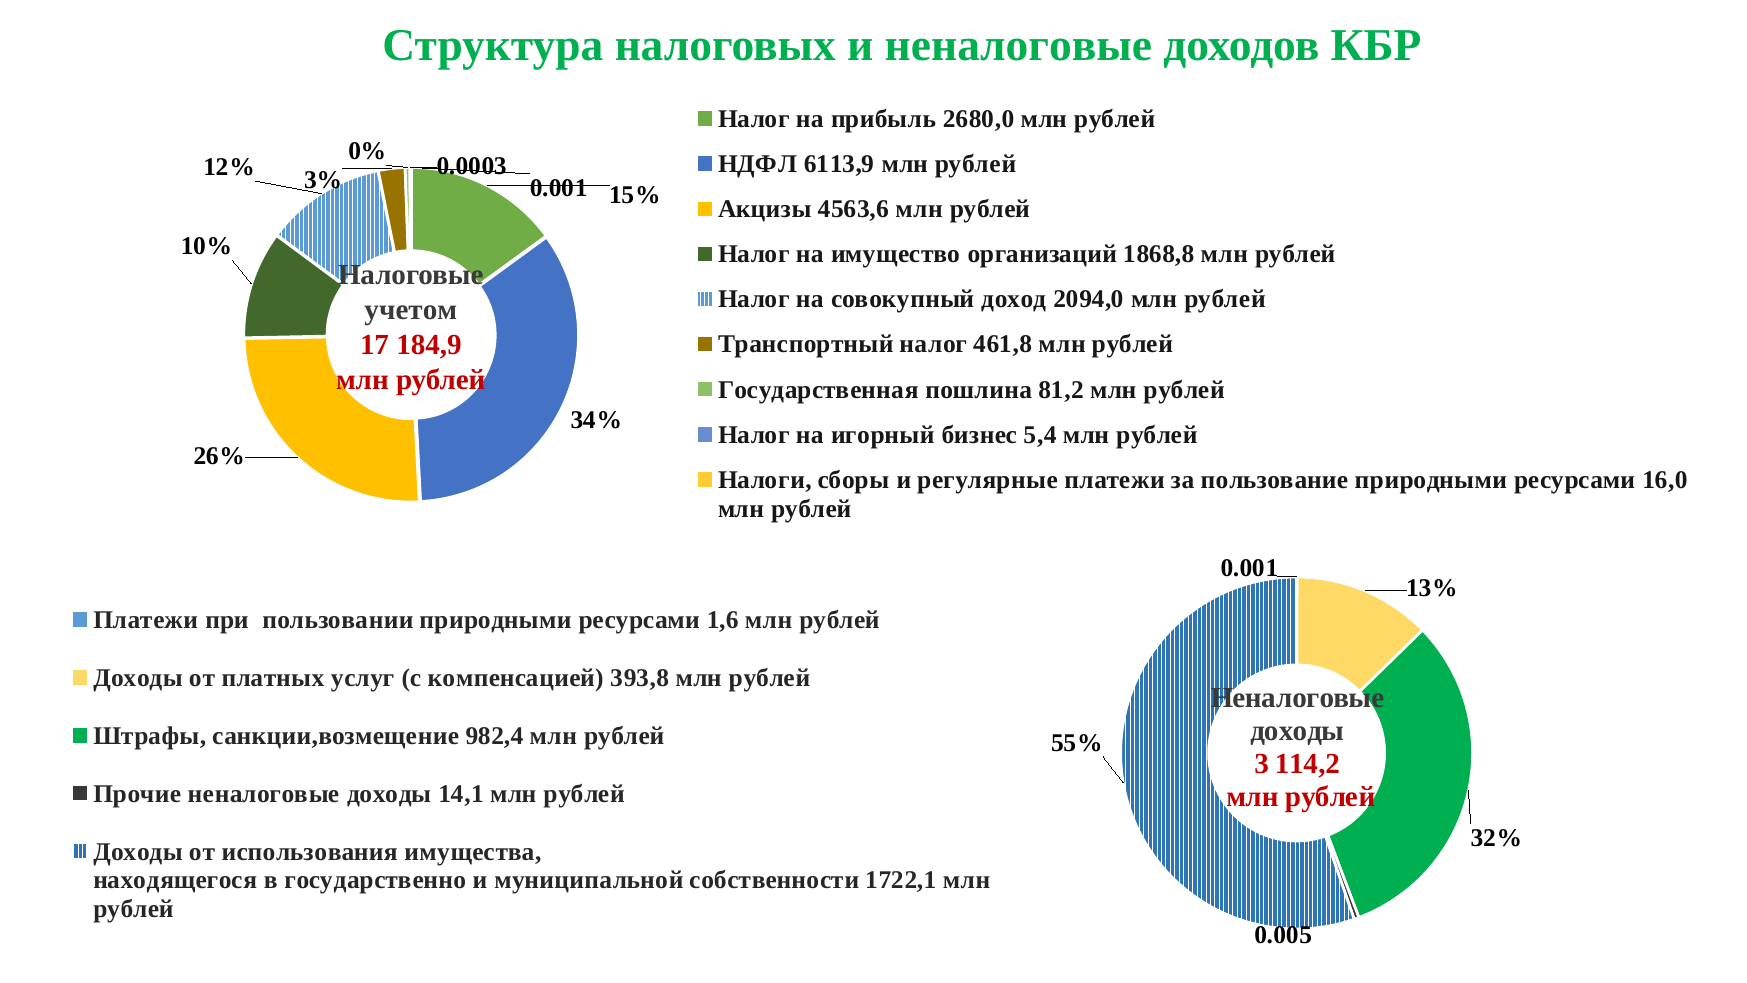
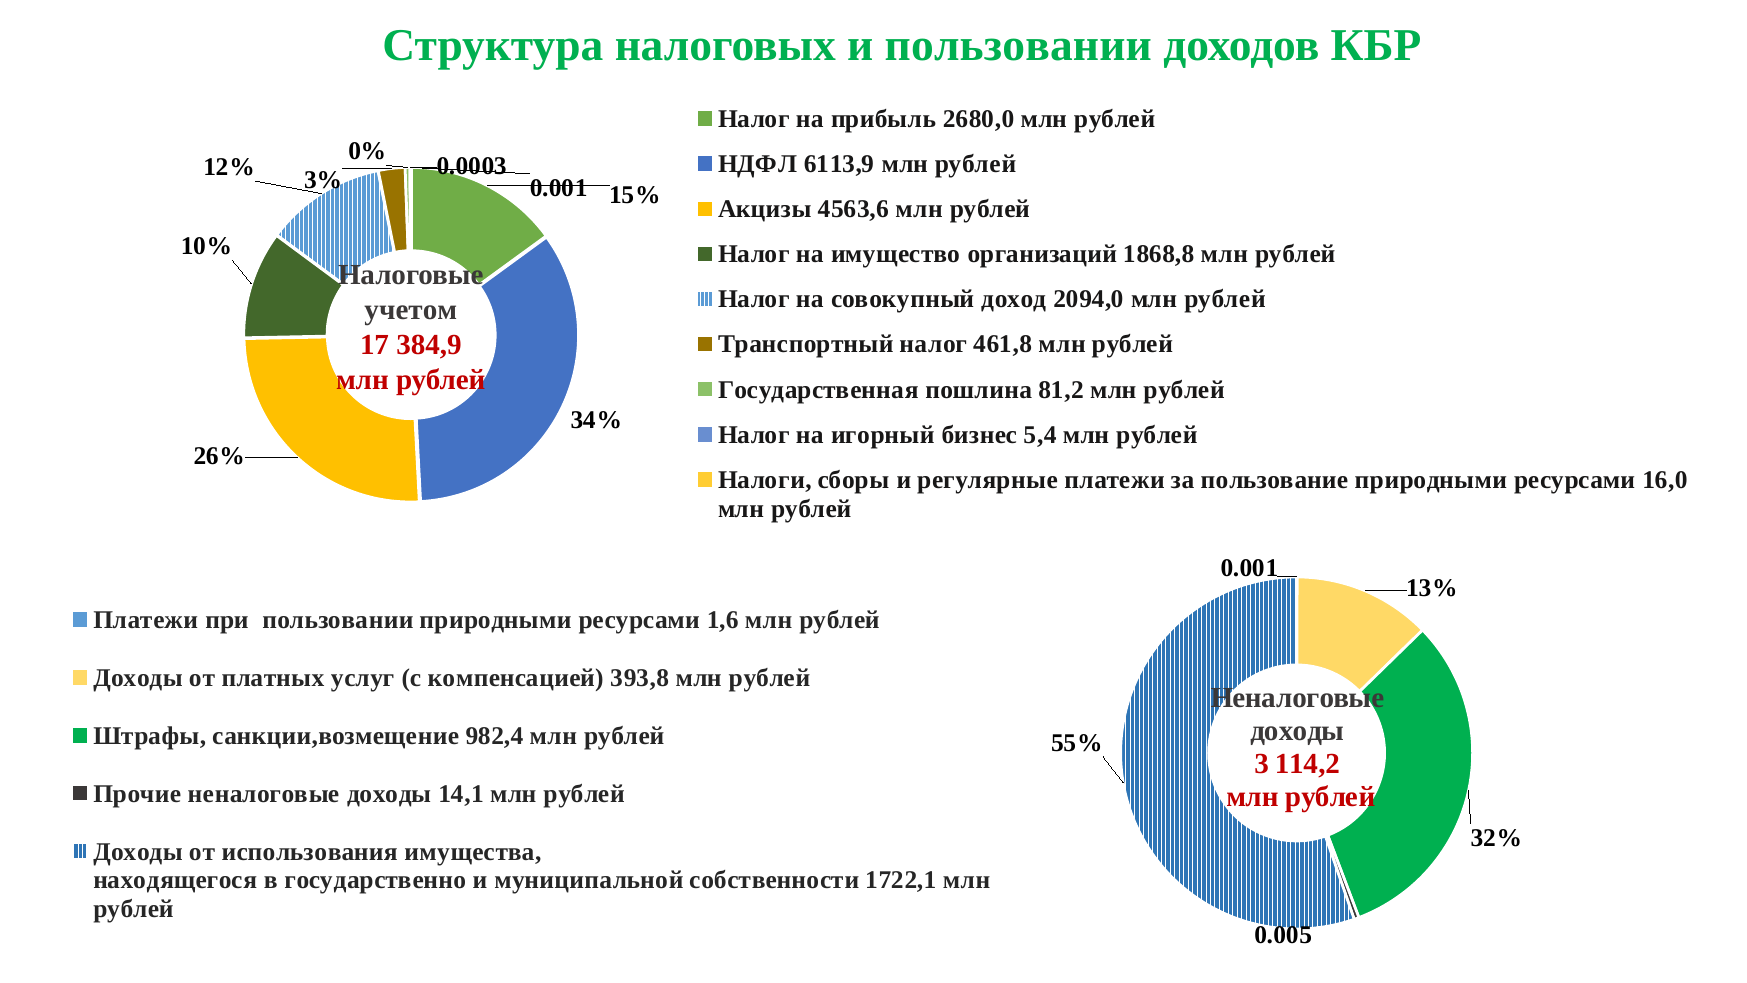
и неналоговые: неналоговые -> пользовании (1018, 46)
184,9: 184,9 -> 384,9 (429, 345)
